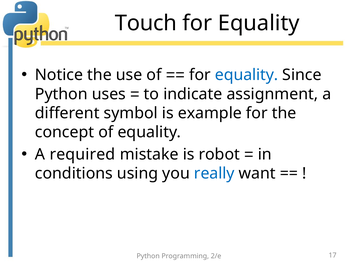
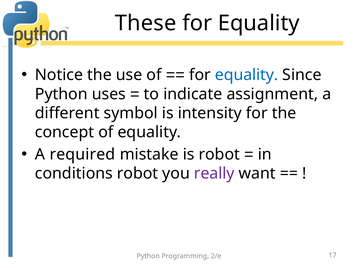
Touch: Touch -> These (146, 23)
example: example -> intensity (210, 113)
conditions using: using -> robot (138, 174)
really colour: blue -> purple (214, 174)
